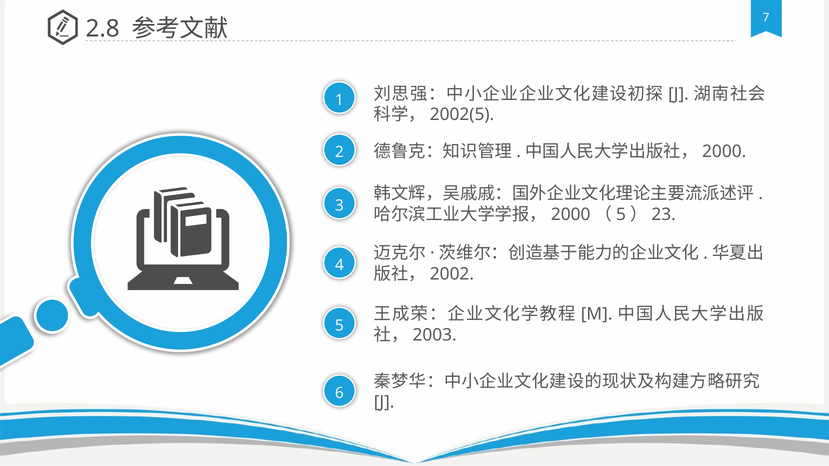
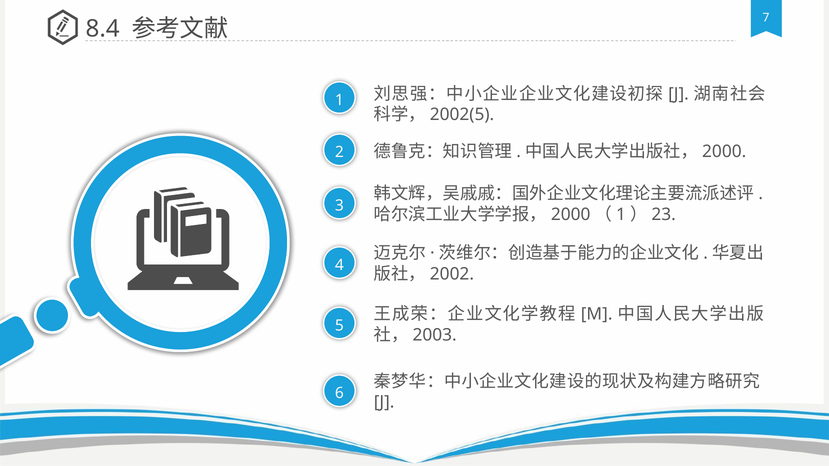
2.8: 2.8 -> 8.4 (103, 29)
5: 5 -> 1 (621, 214)
